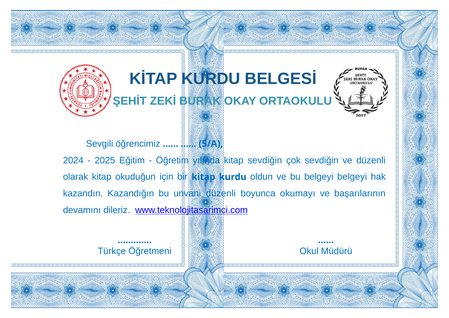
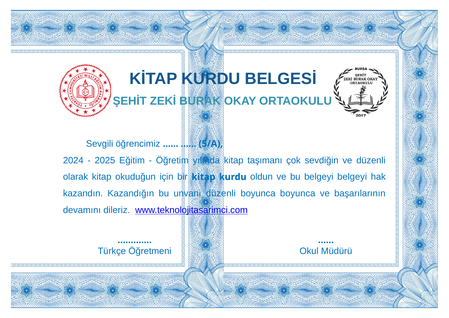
kitap sevdiğin: sevdiğin -> taşımanı (265, 160)
boyunca okumayı: okumayı -> boyunca (298, 193)
